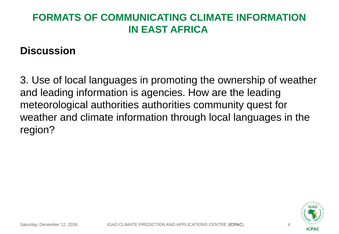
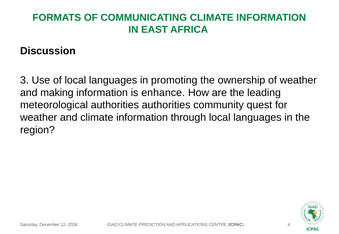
and leading: leading -> making (57, 93)
agencies: agencies -> enhance (163, 93)
